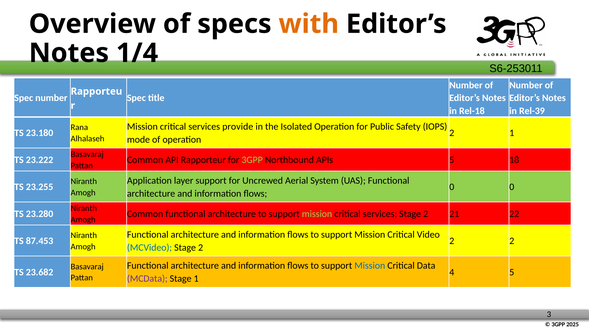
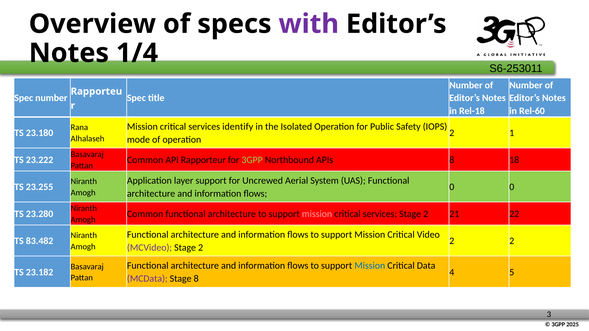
with colour: orange -> purple (309, 24)
Rel-39: Rel-39 -> Rel-60 (532, 111)
provide: provide -> identify (238, 127)
APIs 5: 5 -> 8 (452, 160)
mission colour: light green -> pink (317, 214)
87.453: 87.453 -> 83.482 (40, 241)
MCVideo colour: blue -> purple (150, 248)
23.682: 23.682 -> 23.182 (40, 272)
Stage 1: 1 -> 8 (196, 279)
